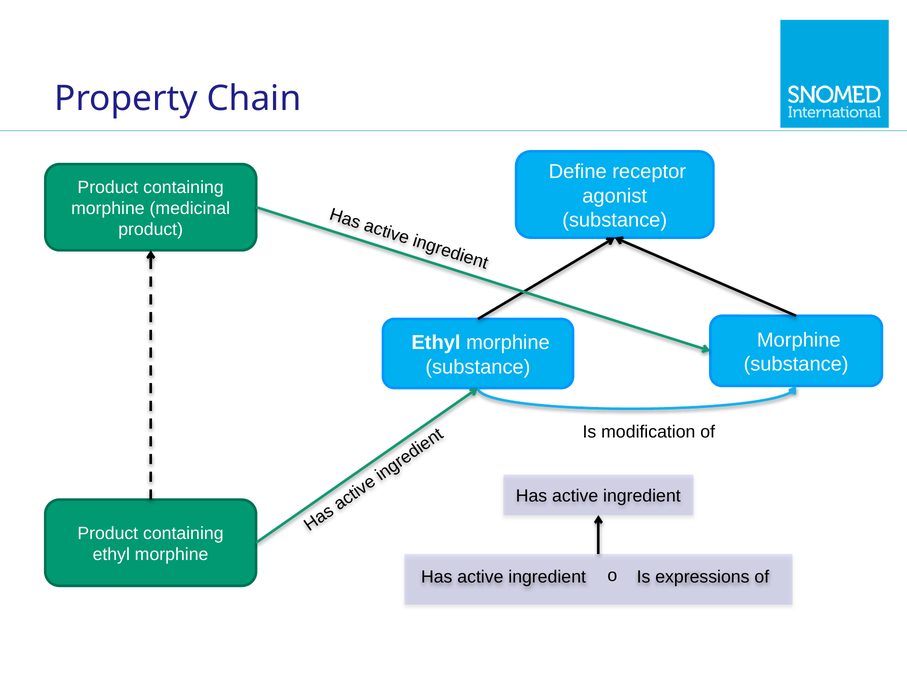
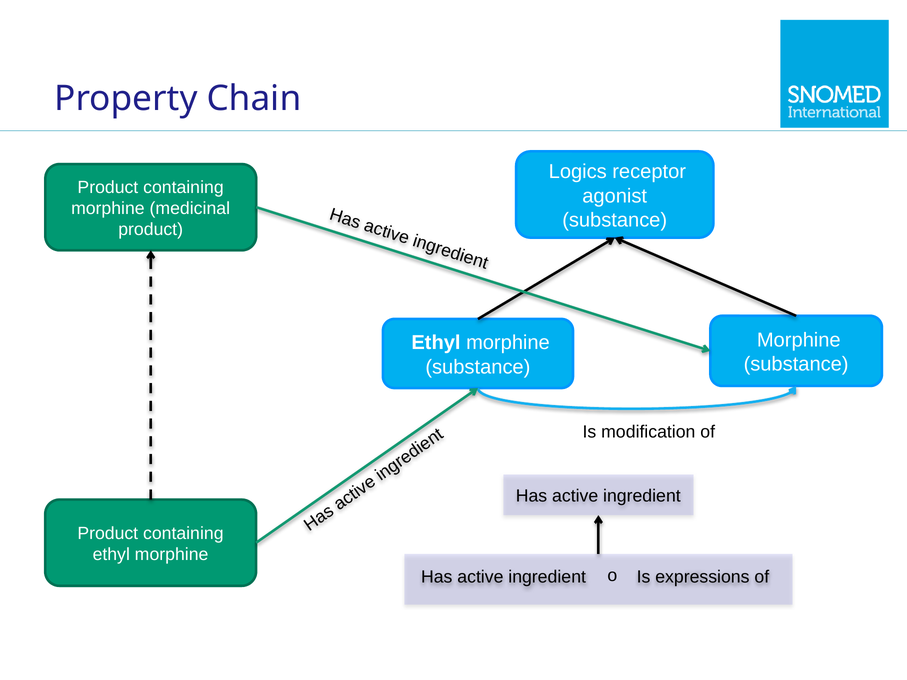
Define: Define -> Logics (578, 172)
